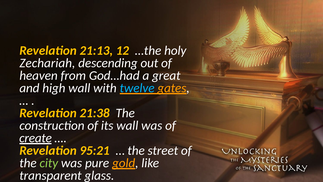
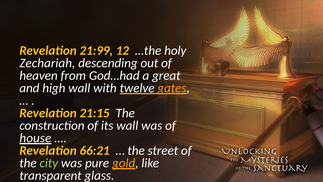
21:13: 21:13 -> 21:99 (96, 50)
twelve colour: light blue -> white (137, 88)
21:38: 21:38 -> 21:15 (95, 113)
create: create -> house (35, 138)
95:21: 95:21 -> 66:21 (95, 150)
